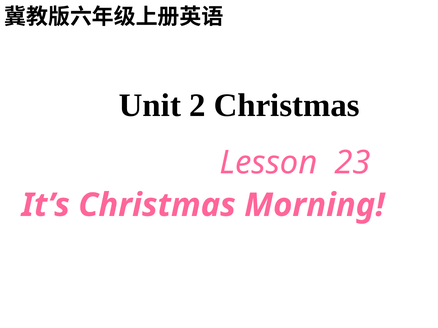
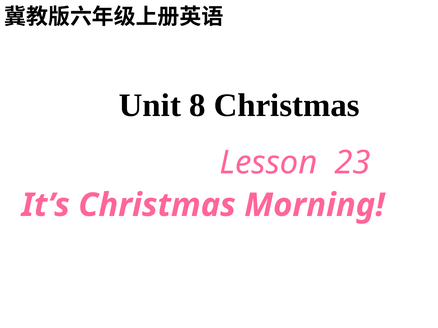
2: 2 -> 8 (197, 106)
